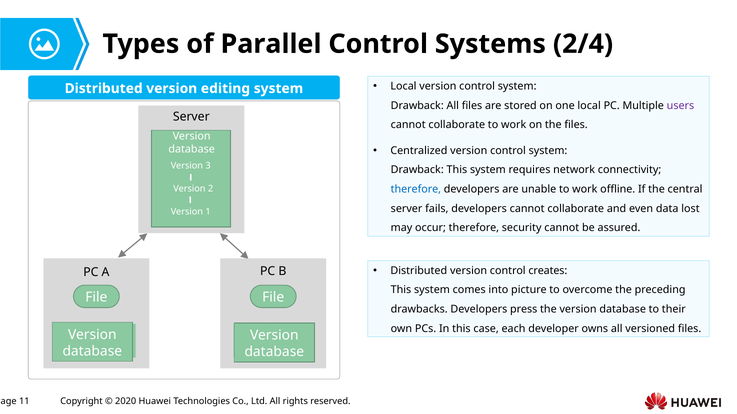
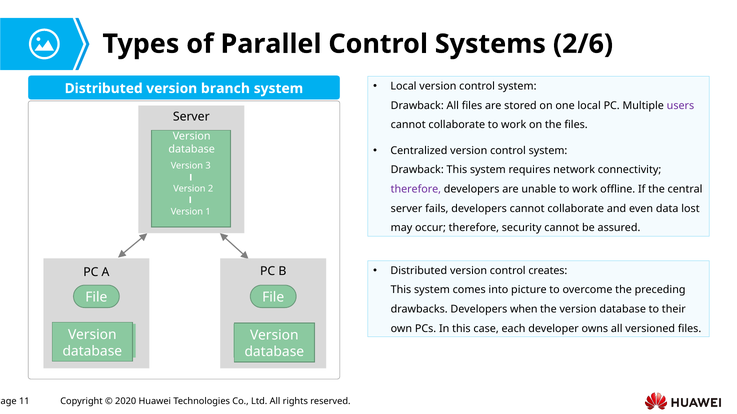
2/4: 2/4 -> 2/6 (583, 44)
editing: editing -> branch (225, 89)
therefore colour: blue -> purple (416, 189)
press: press -> when (524, 310)
